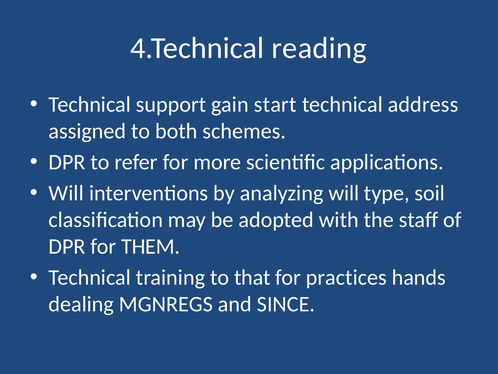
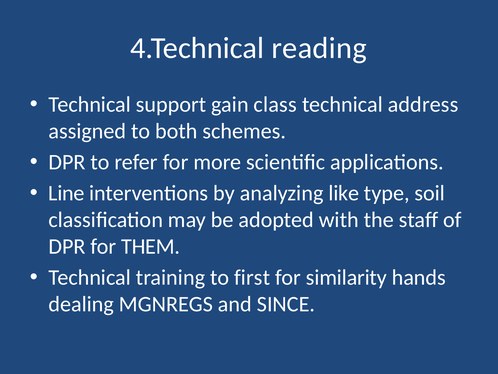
start: start -> class (275, 104)
Will: Will -> Line (66, 193)
analyzing will: will -> like (344, 193)
that: that -> first (252, 277)
practices: practices -> similarity (346, 277)
